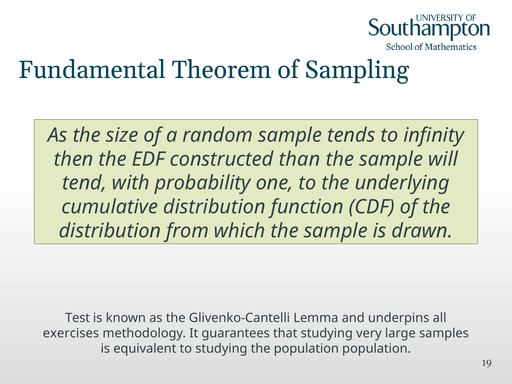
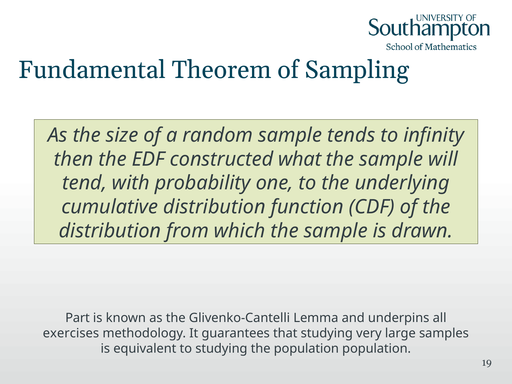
than: than -> what (300, 159)
Test: Test -> Part (78, 318)
